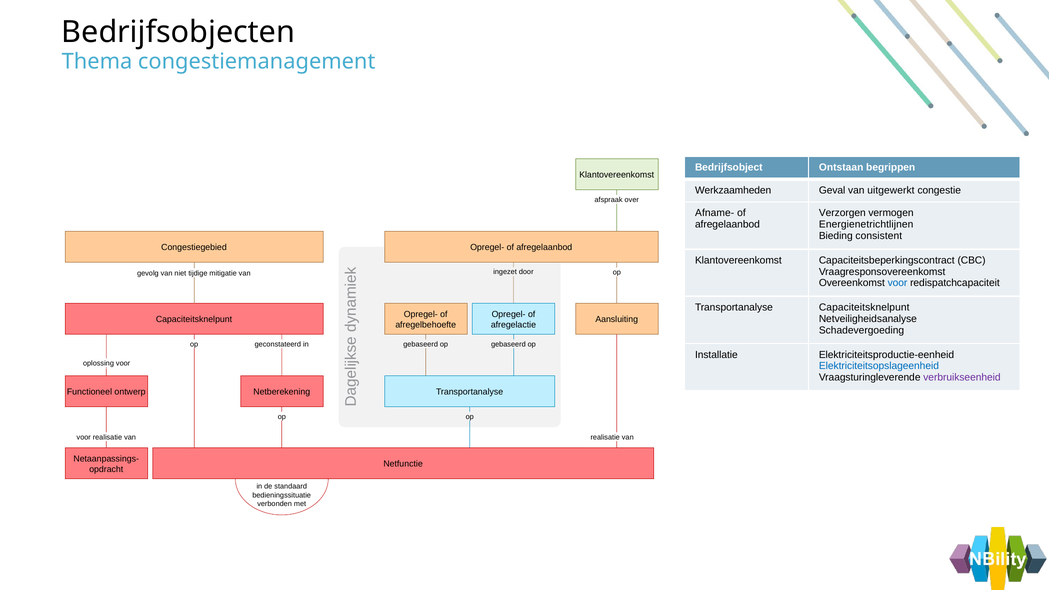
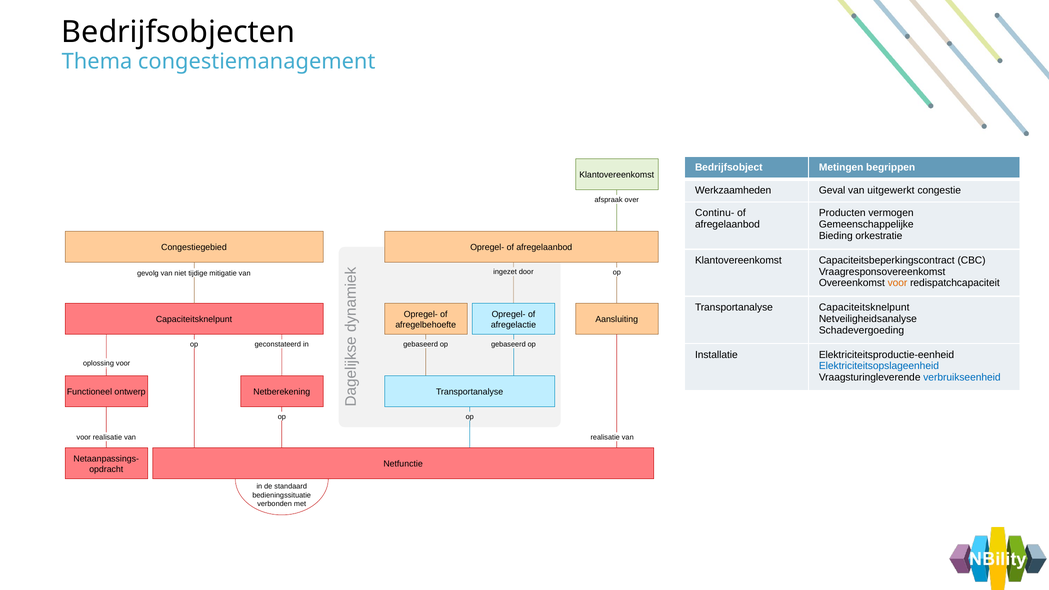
Ontstaan: Ontstaan -> Metingen (841, 168)
Afname-: Afname- -> Continu- (715, 213)
Verzorgen: Verzorgen -> Producten (842, 213)
Energienetrichtlijnen: Energienetrichtlijnen -> Gemeenschappelijke (866, 224)
consistent: consistent -> orkestratie (879, 236)
voor colour: blue -> orange (897, 283)
verbruikseenheid colour: purple -> blue (962, 377)
